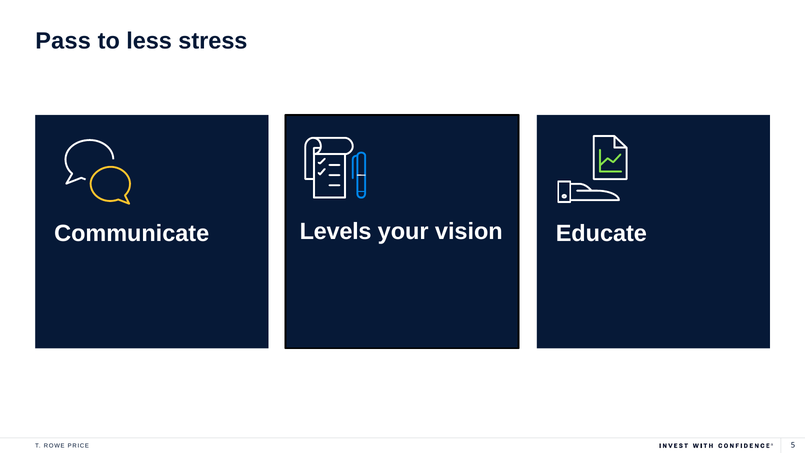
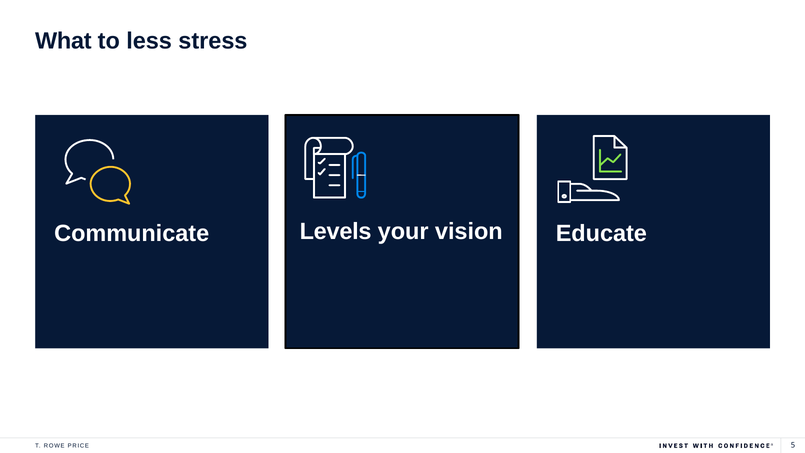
Pass: Pass -> What (63, 41)
